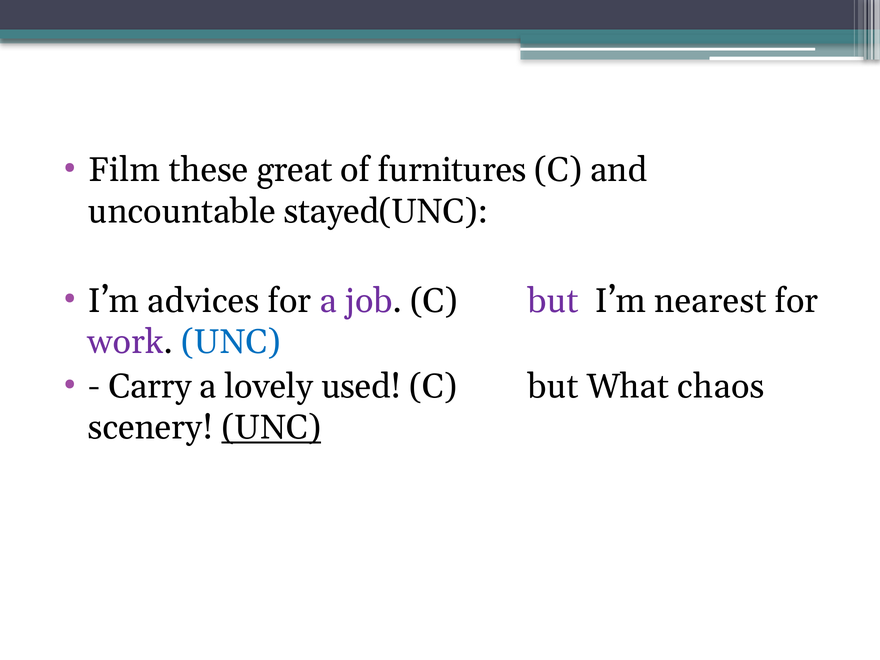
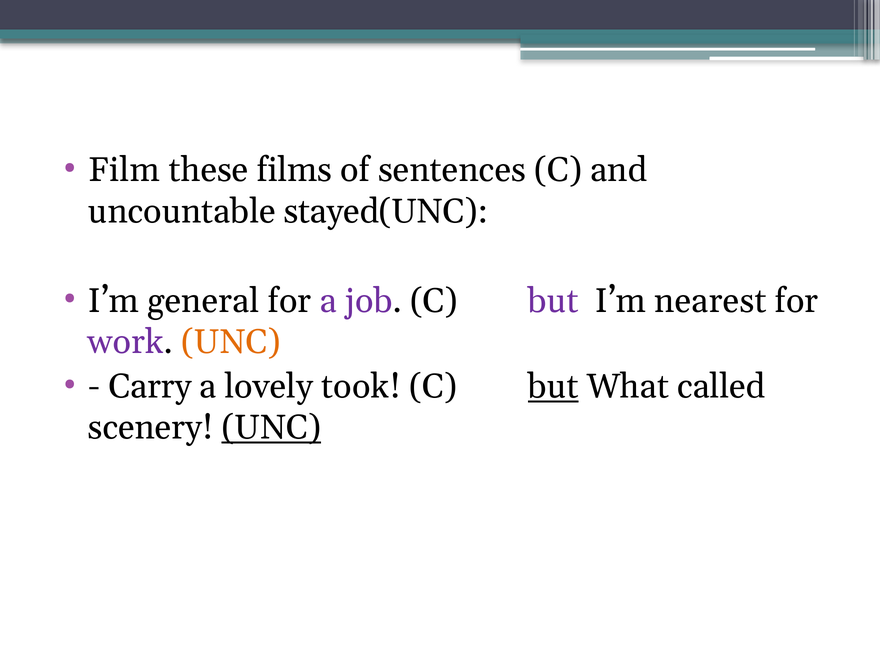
great: great -> films (294, 170)
furnitures: furnitures -> sentences (452, 170)
advices: advices -> general (203, 301)
UNC colour: blue -> orange (231, 342)
used: used -> took (361, 387)
but underline: none -> present (553, 387)
chaos: chaos -> called (721, 387)
